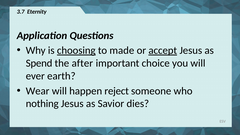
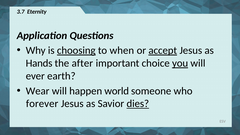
made: made -> when (122, 51)
Spend: Spend -> Hands (39, 63)
you underline: none -> present (180, 63)
reject: reject -> world (117, 91)
nothing: nothing -> forever (42, 104)
dies underline: none -> present (138, 104)
